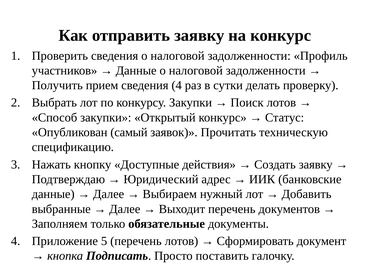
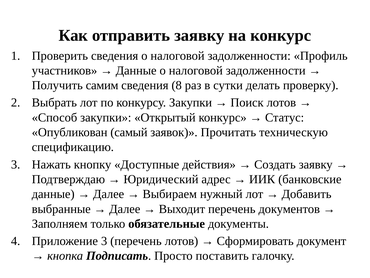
прием: прием -> самим (102, 85)
сведения 4: 4 -> 8 (177, 85)
Приложение 5: 5 -> 3 (104, 241)
